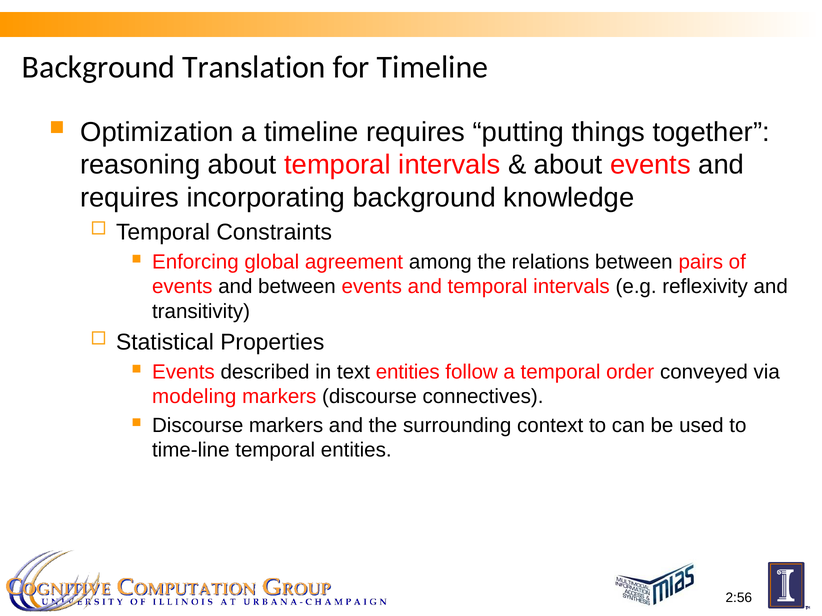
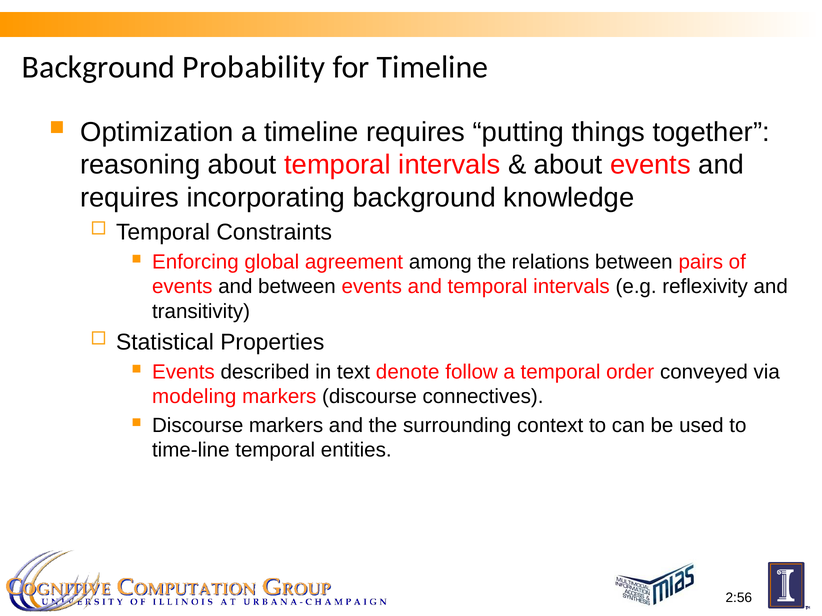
Translation: Translation -> Probability (254, 67)
text entities: entities -> denote (408, 372)
